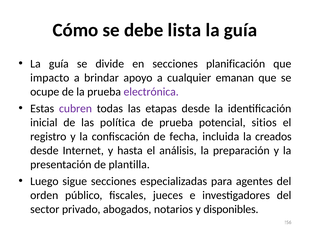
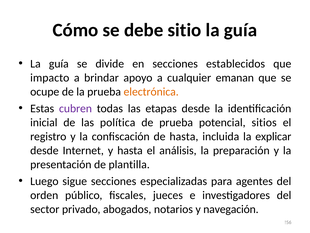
lista: lista -> sitio (185, 30)
planificación: planificación -> establecidos (236, 64)
electrónica colour: purple -> orange (151, 92)
de fecha: fecha -> hasta (184, 136)
creados: creados -> explicar (273, 136)
disponibles: disponibles -> navegación (231, 209)
